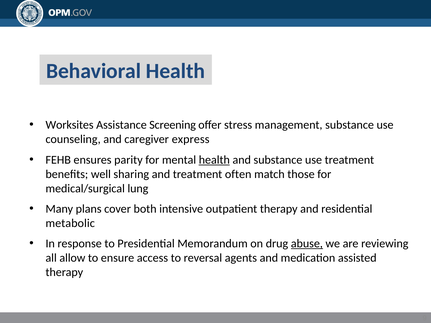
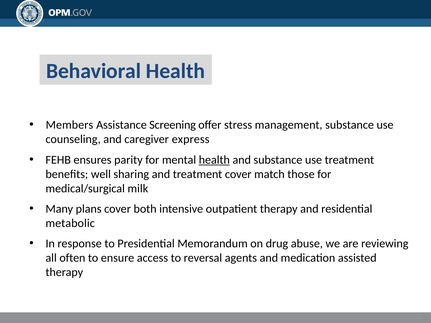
Worksites: Worksites -> Members (69, 125)
treatment often: often -> cover (238, 174)
lung: lung -> milk (138, 189)
abuse underline: present -> none (307, 244)
allow: allow -> often (72, 258)
